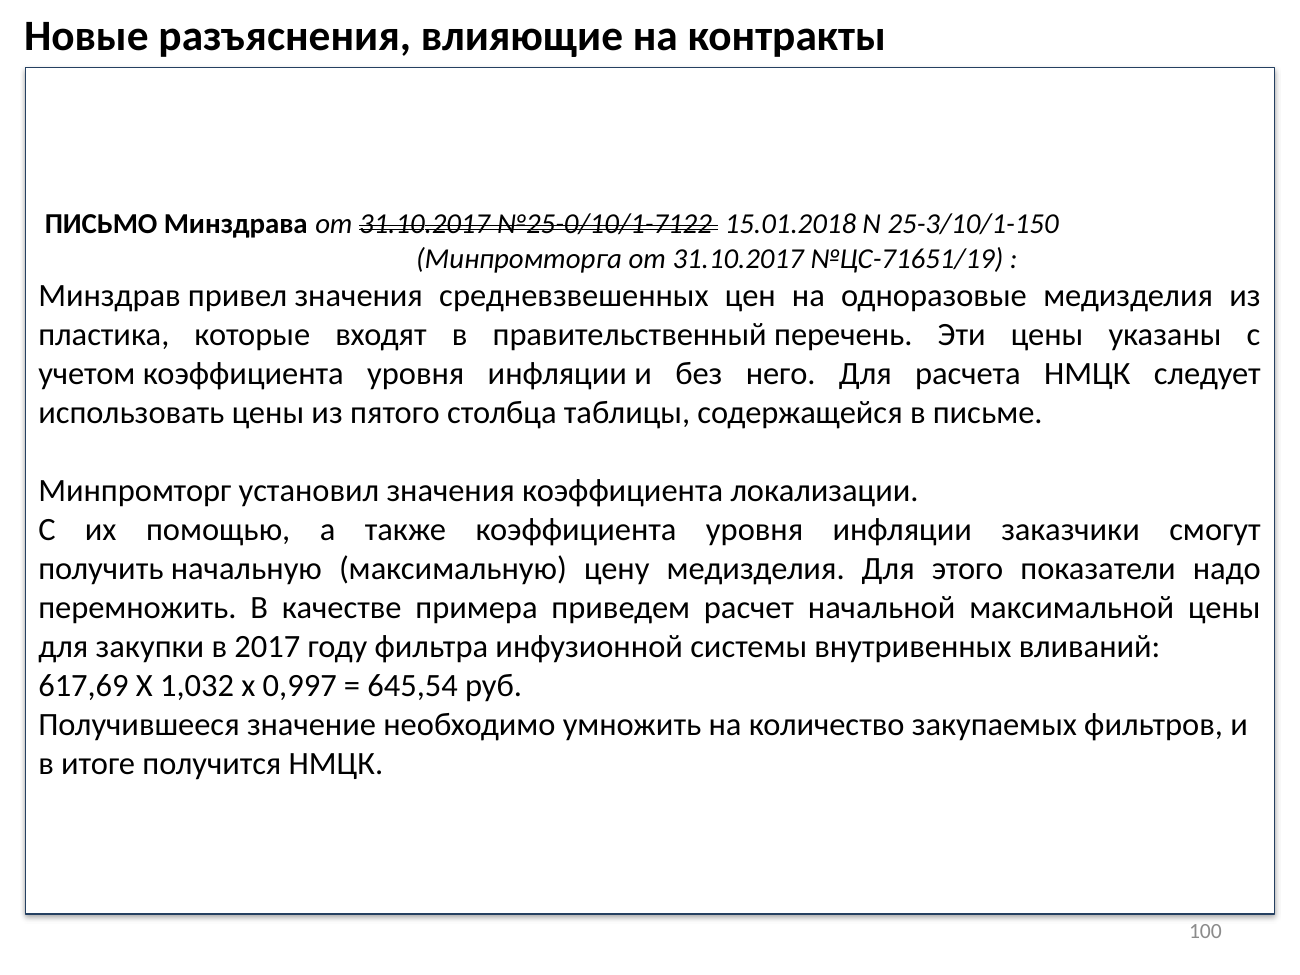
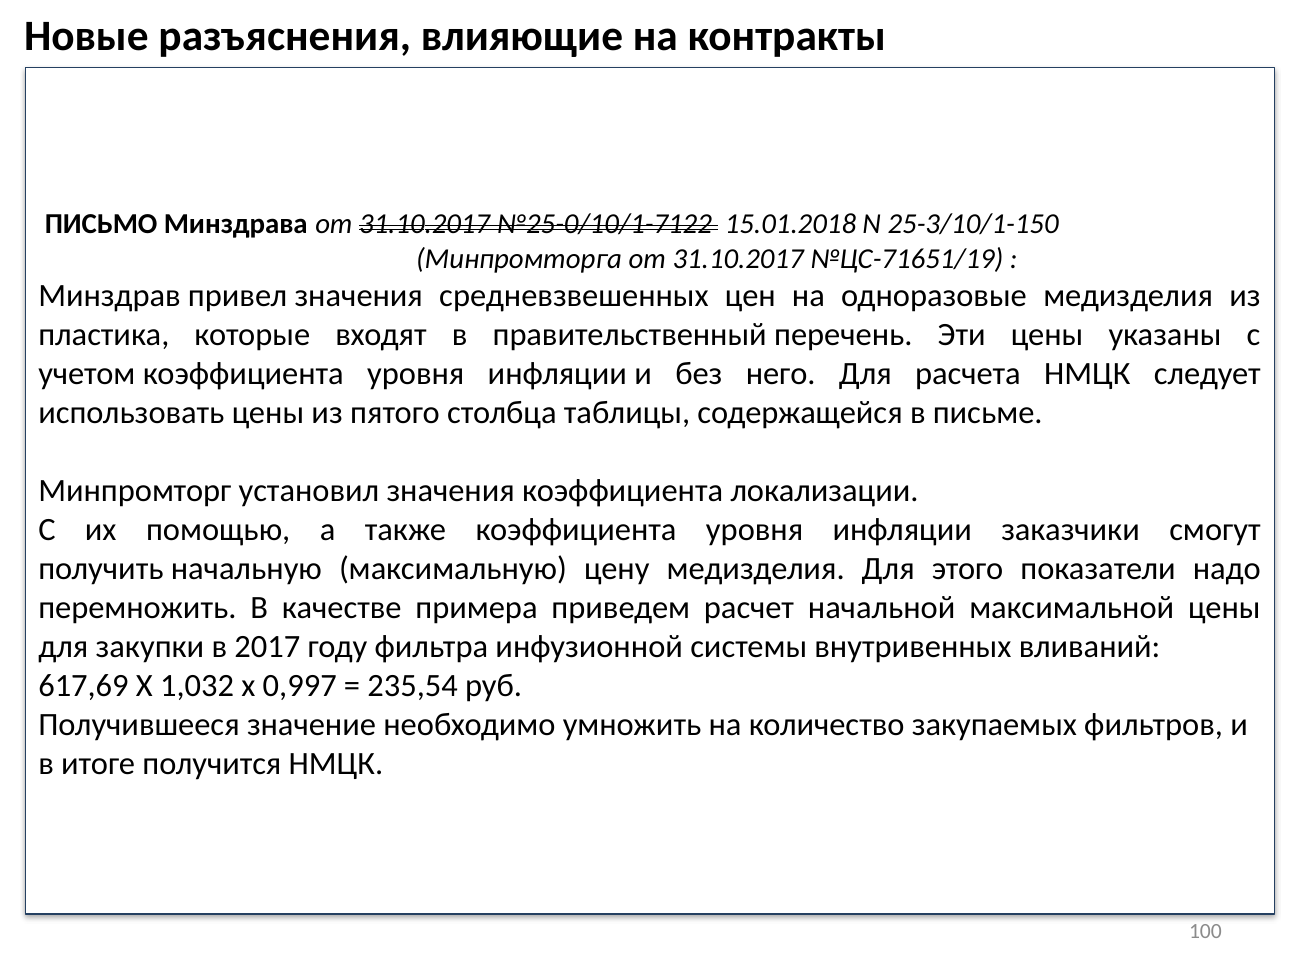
645,54: 645,54 -> 235,54 (413, 686)
